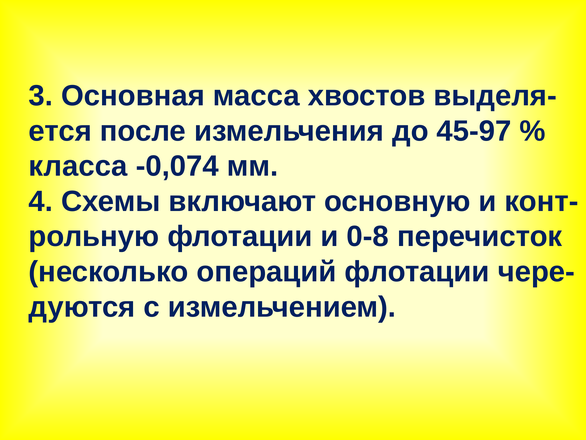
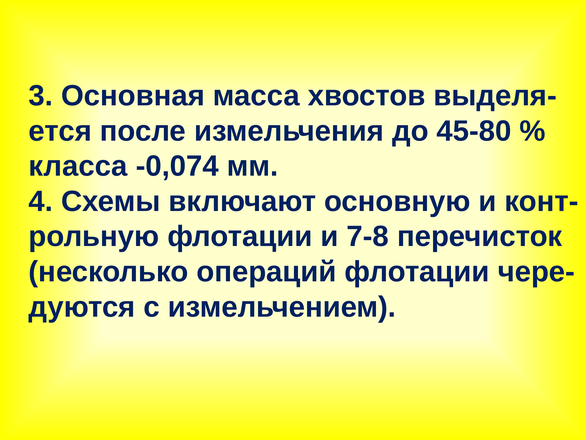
45-97: 45-97 -> 45-80 (474, 131)
0-8: 0-8 -> 7-8 (368, 236)
